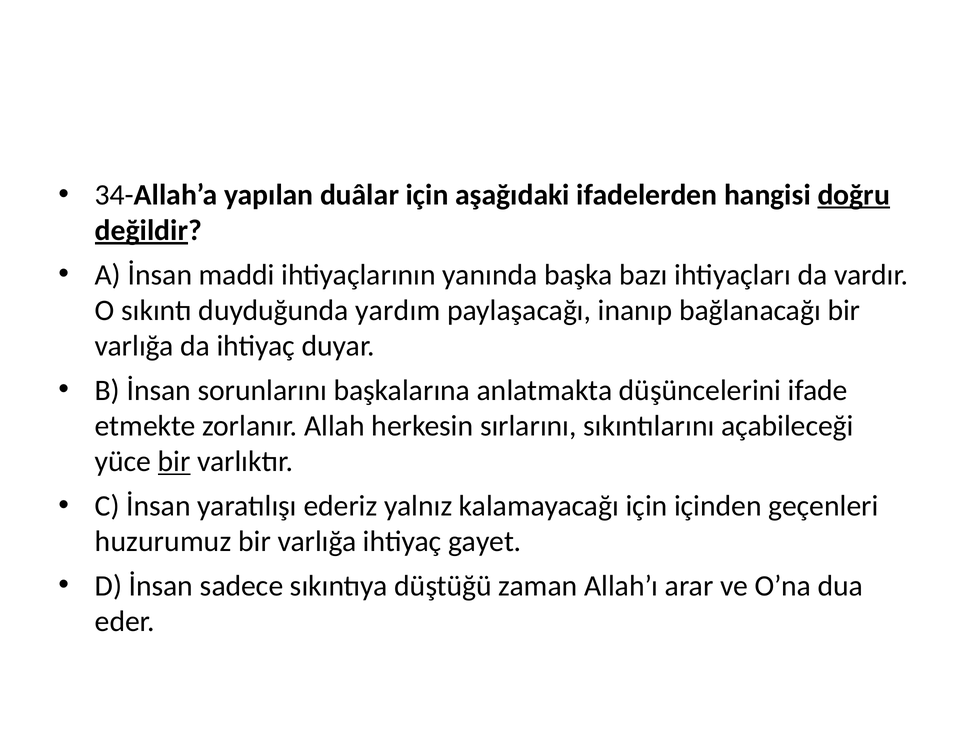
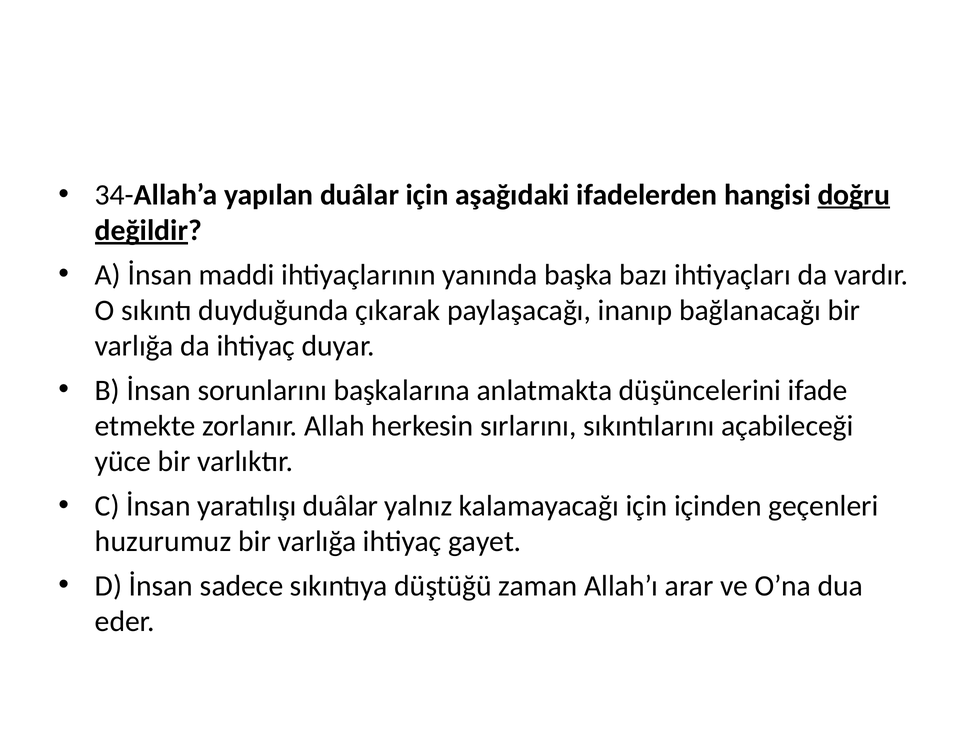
yardım: yardım -> çıkarak (398, 311)
bir underline: present -> none (174, 462)
yaratılışı ederiz: ederiz -> duâlar (341, 506)
